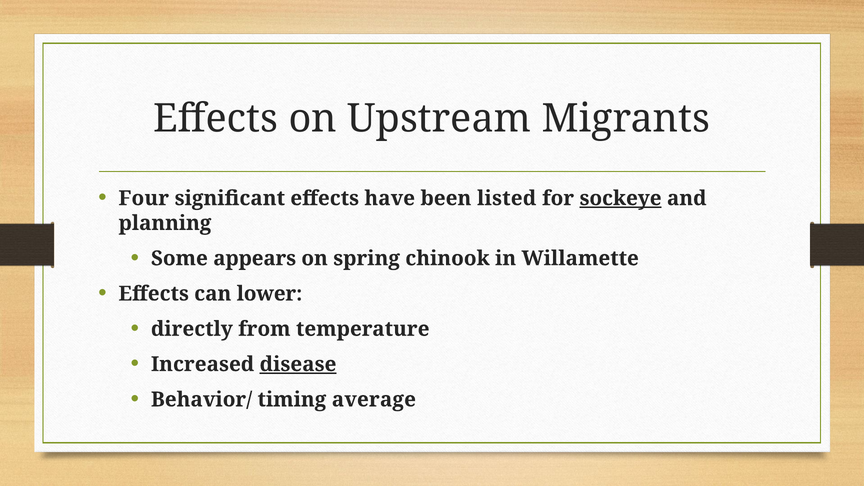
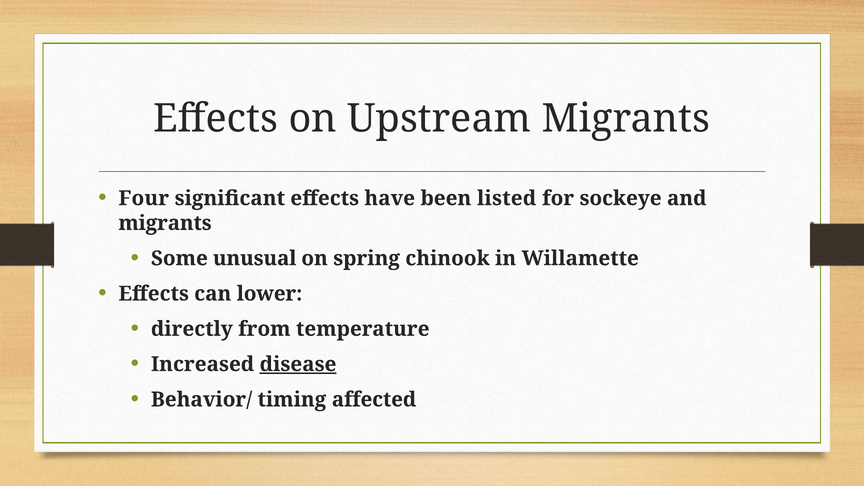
sockeye underline: present -> none (621, 198)
planning: planning -> migrants (165, 223)
appears: appears -> unusual (255, 258)
average: average -> affected (374, 400)
